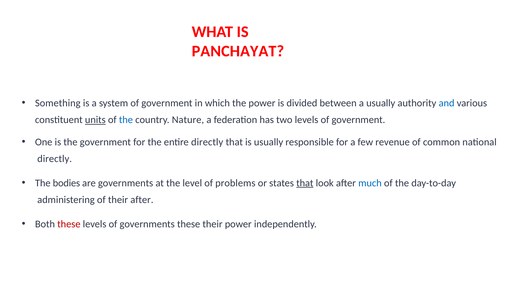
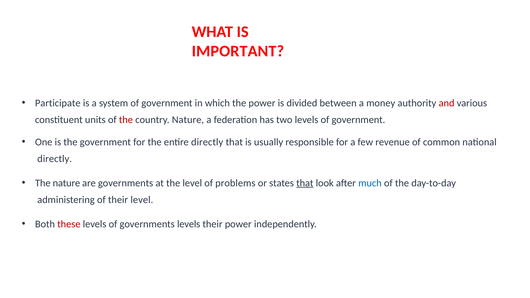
PANCHAYAT: PANCHAYAT -> IMPORTANT (238, 51)
Something: Something -> Participate (58, 103)
a usually: usually -> money (381, 103)
and colour: blue -> red (447, 103)
units underline: present -> none (95, 120)
the colour: blue -> red (126, 120)
The bodies: bodies -> nature (66, 183)
their after: after -> level (142, 200)
governments these: these -> levels (189, 224)
